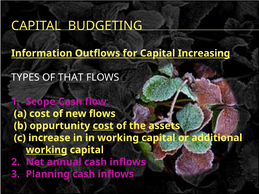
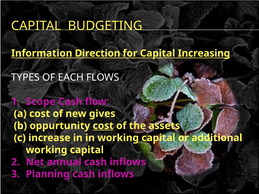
Outflows: Outflows -> Direction (98, 53)
THAT: THAT -> EACH (71, 78)
new flows: flows -> gives (102, 114)
working underline: present -> none (47, 150)
